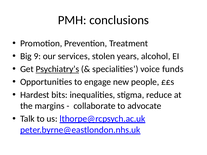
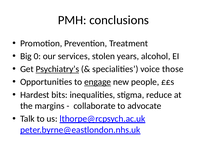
9: 9 -> 0 (37, 56)
funds: funds -> those (173, 69)
engage underline: none -> present (98, 82)
